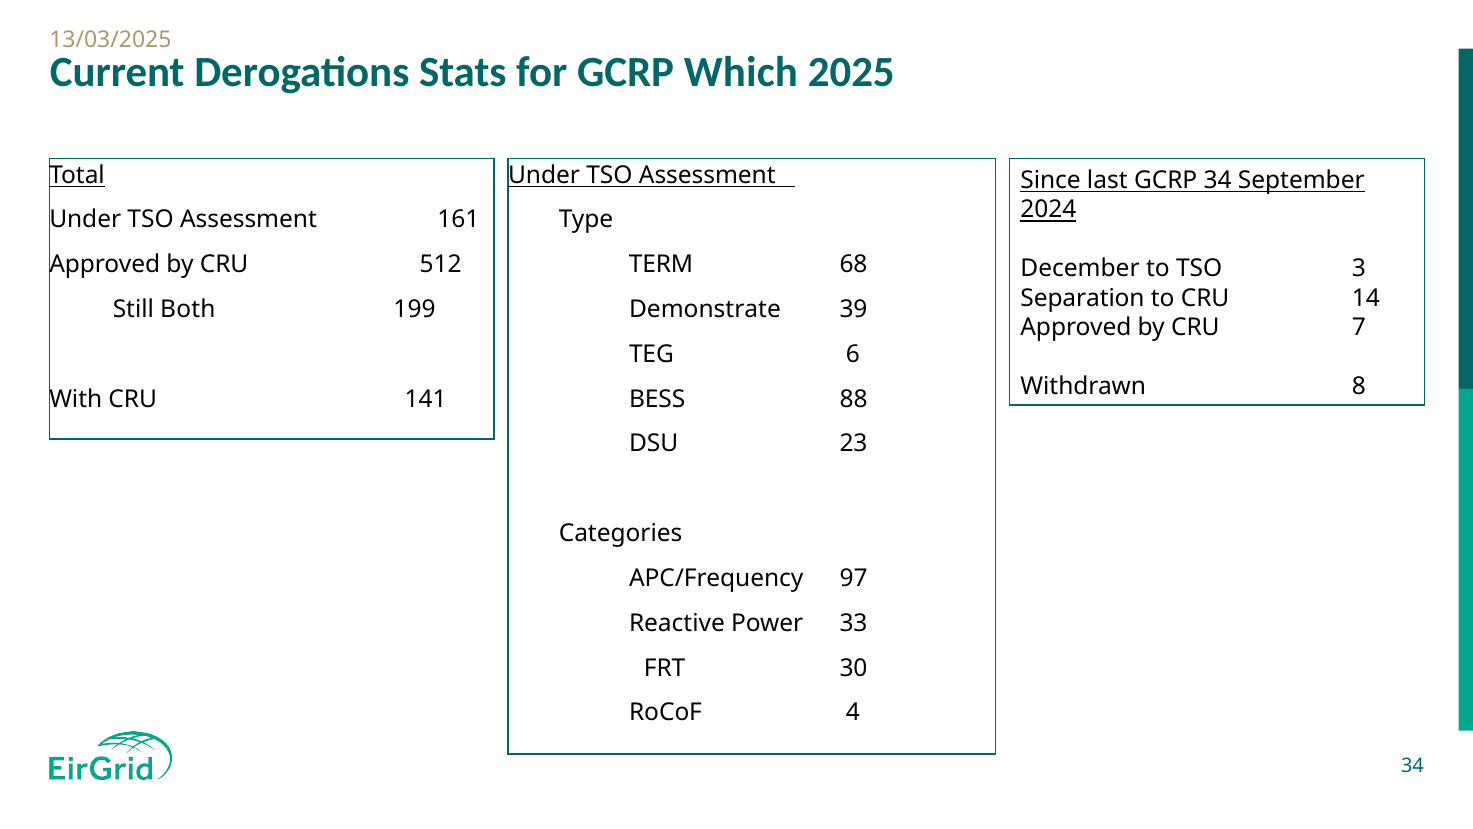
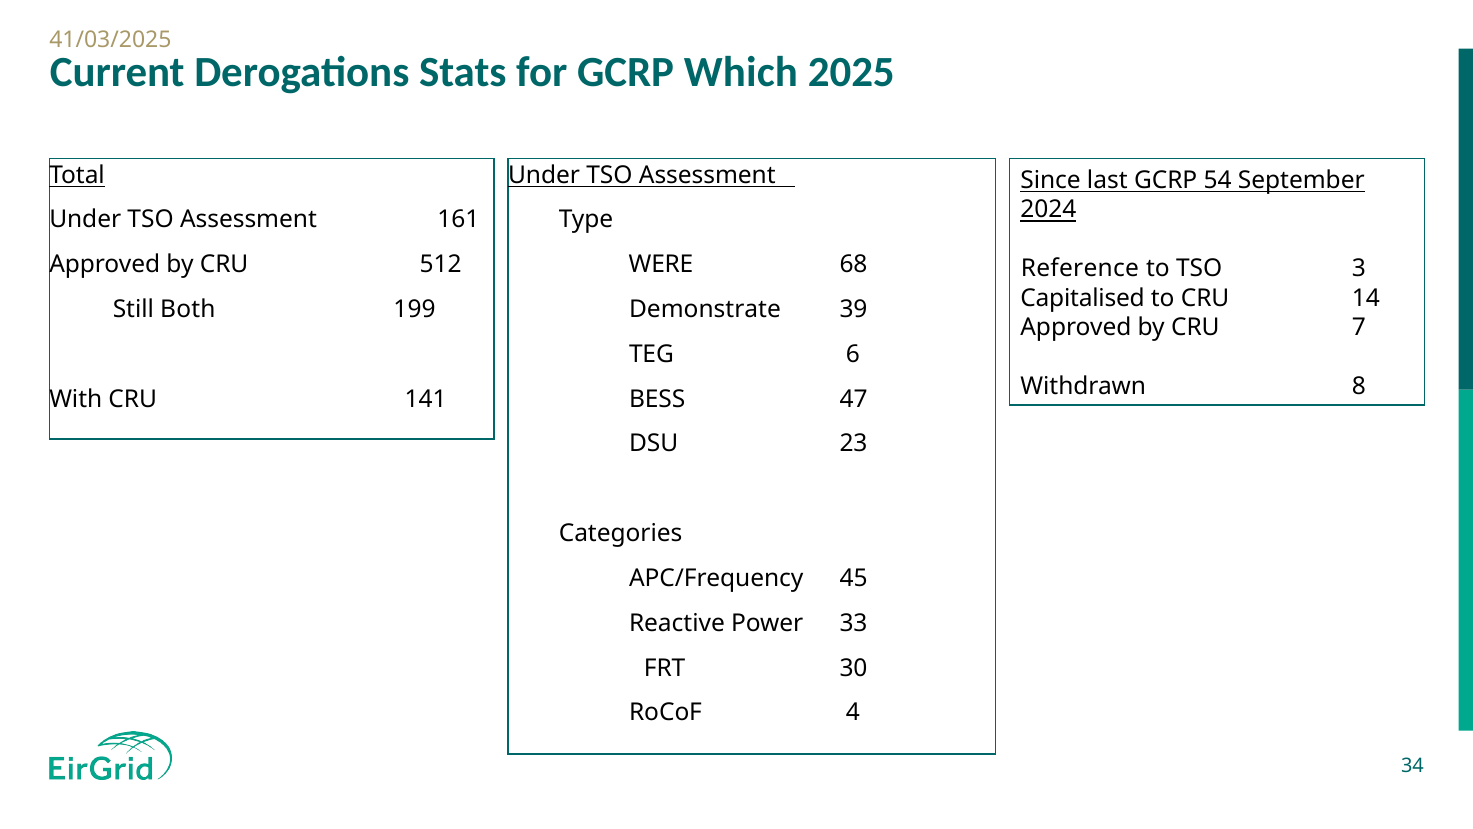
13/03/2025: 13/03/2025 -> 41/03/2025 (110, 40)
GCRP 34: 34 -> 54 (1218, 180)
TERM: TERM -> WERE (661, 264)
December: December -> Reference (1080, 269)
Separation: Separation -> Capitalised (1083, 298)
88: 88 -> 47 (854, 399)
97: 97 -> 45 (854, 578)
